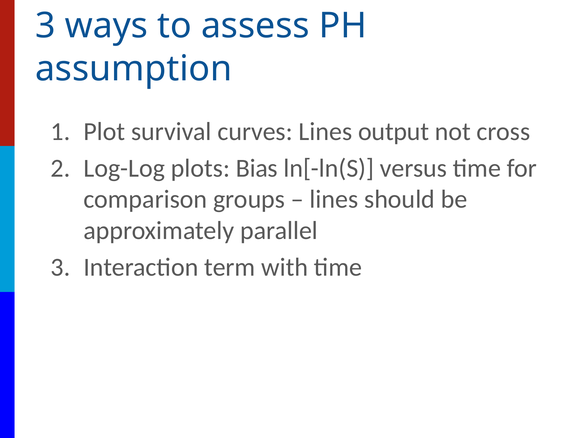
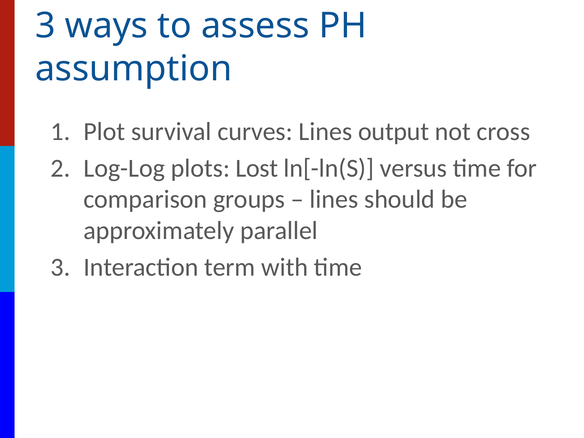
Bias: Bias -> Lost (257, 168)
